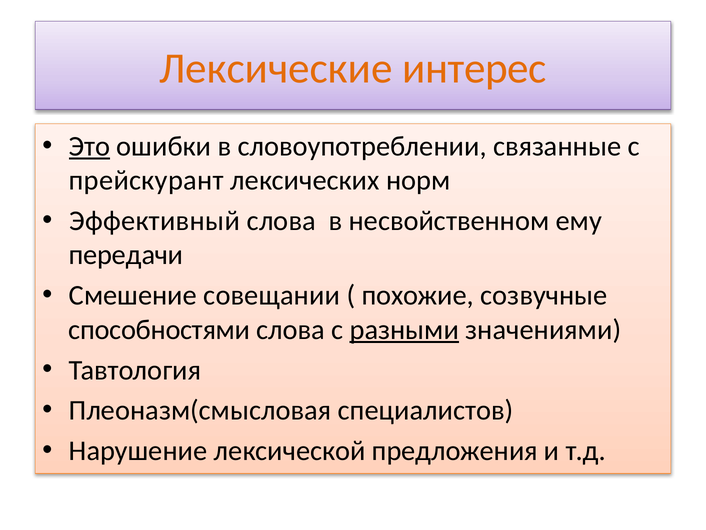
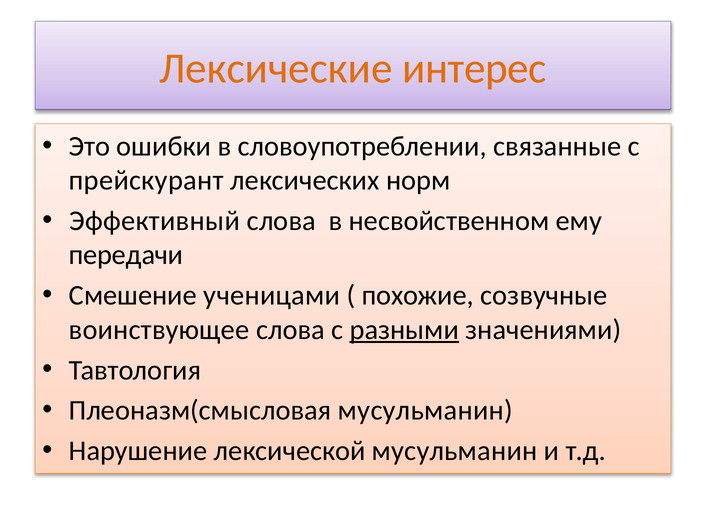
Это underline: present -> none (90, 146)
совещании: совещании -> ученицами (272, 295)
способностями: способностями -> воинствующее (159, 329)
Плеоназм(смысловая специалистов: специалистов -> мусульманин (425, 410)
лексической предложения: предложения -> мусульманин (455, 451)
